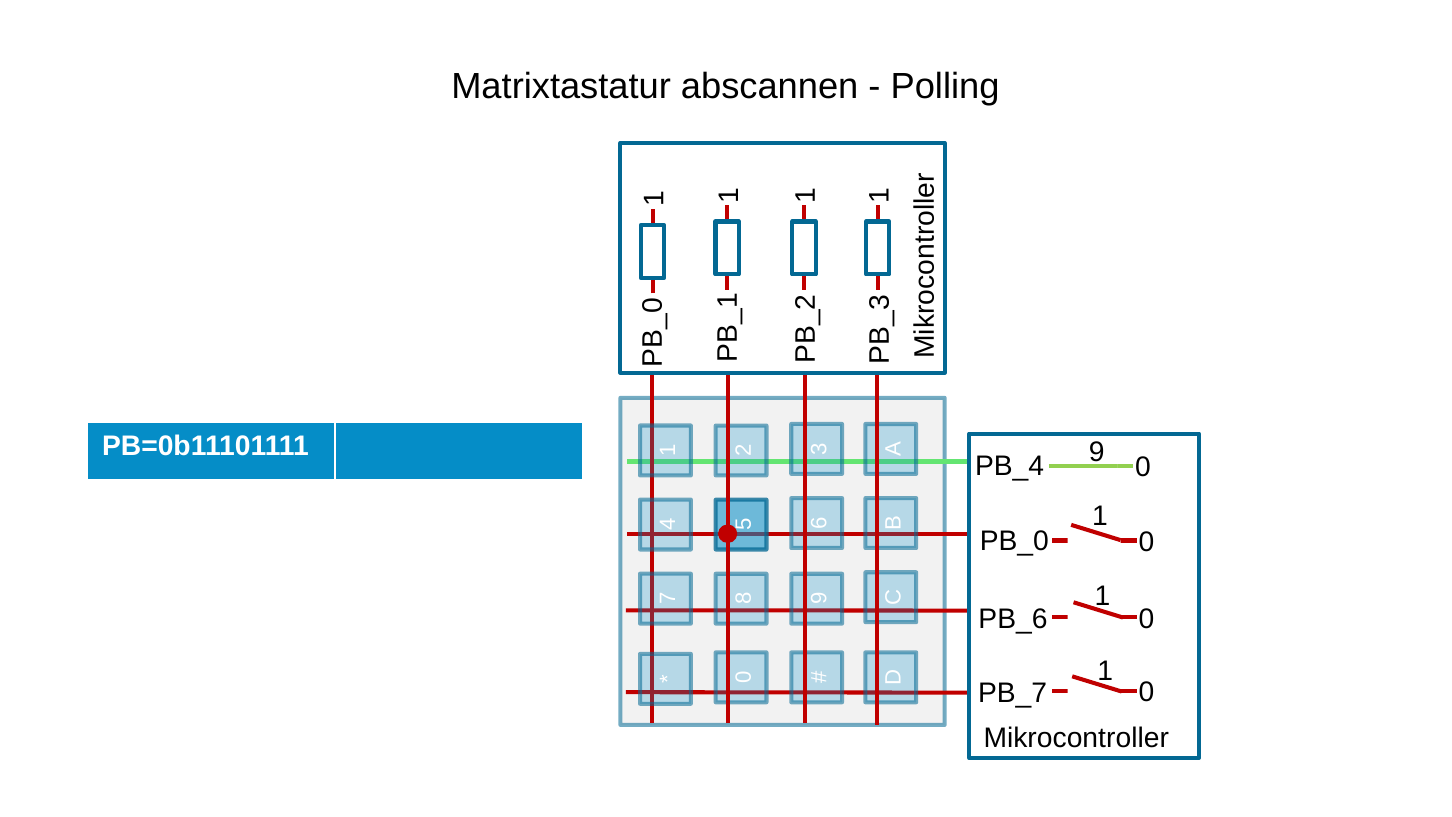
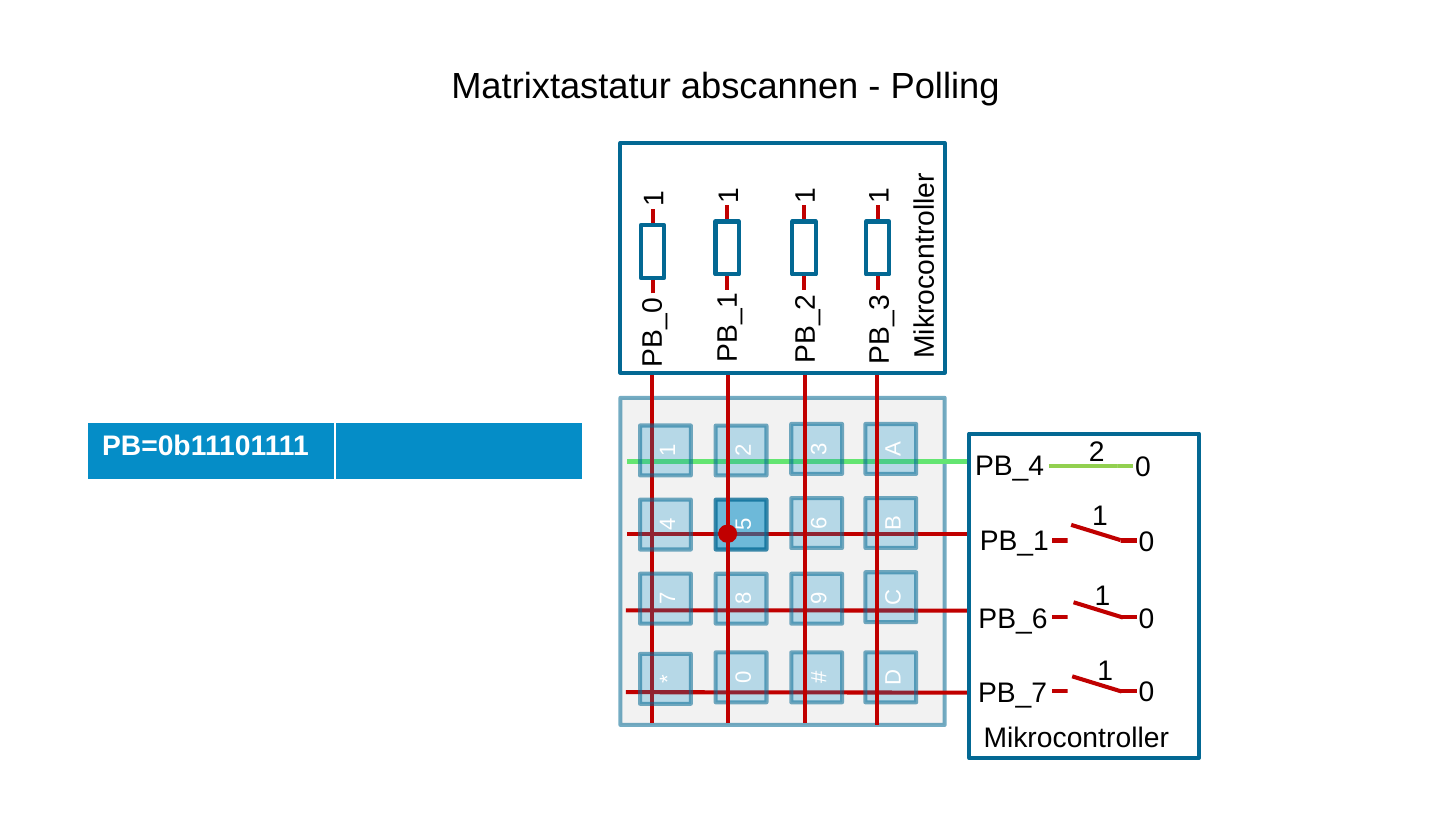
PB=0b11101111 9: 9 -> 2 (1097, 452)
PB_0: PB_0 -> PB_1 (1014, 541)
